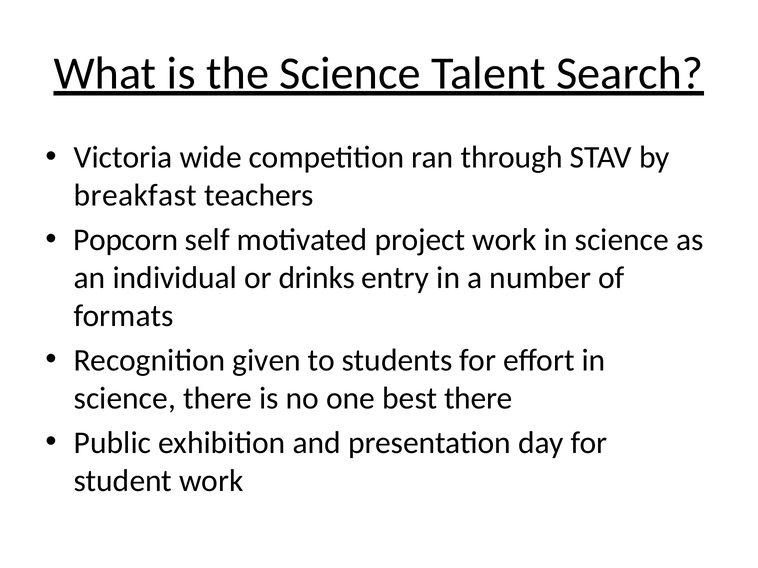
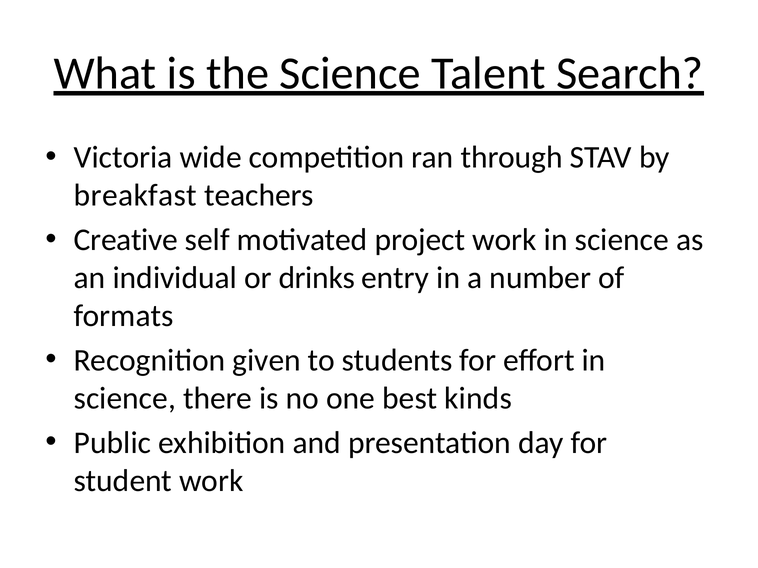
Popcorn: Popcorn -> Creative (126, 240)
best there: there -> kinds (478, 398)
